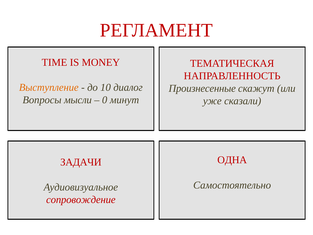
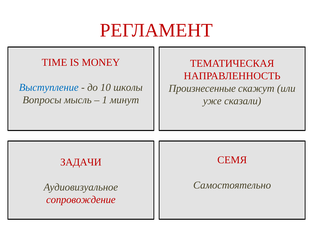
Выступление colour: orange -> blue (49, 87)
диалог: диалог -> школы (128, 87)
мысли: мысли -> мысль (78, 100)
0: 0 -> 1 (105, 100)
ОДНА: ОДНА -> СЕМЯ (232, 160)
